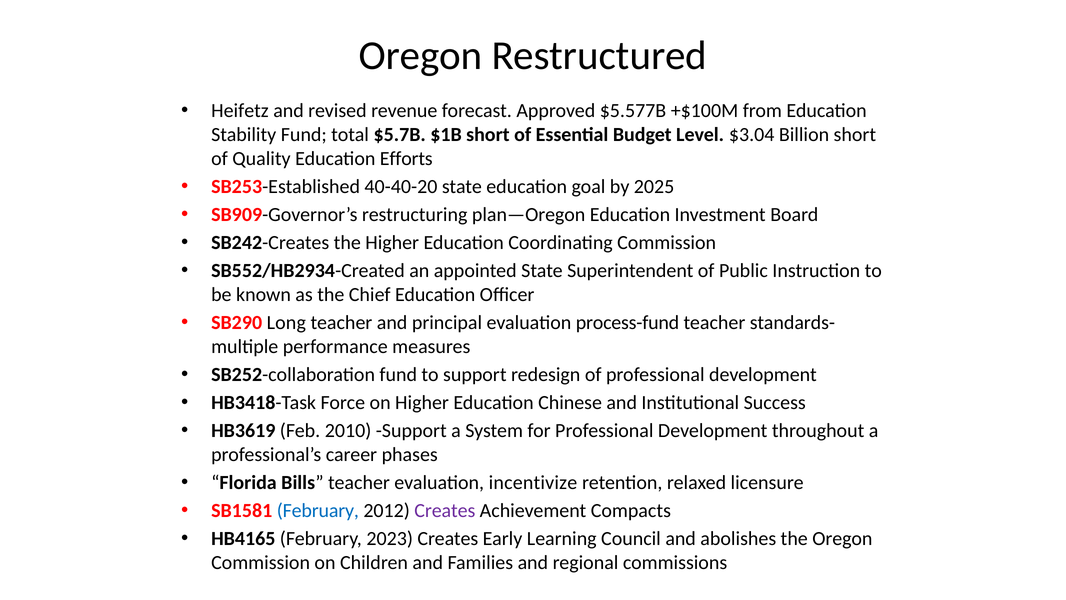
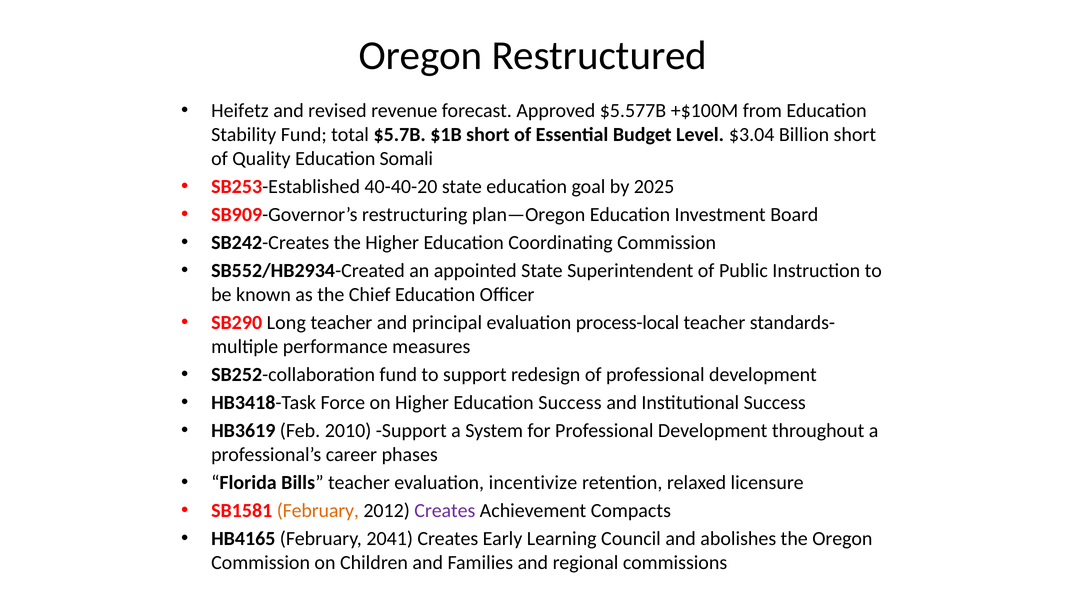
Efforts: Efforts -> Somali (406, 159)
process-fund: process-fund -> process-local (627, 323)
Education Chinese: Chinese -> Success (570, 402)
February colour: blue -> orange (318, 510)
2023: 2023 -> 2041 (390, 538)
